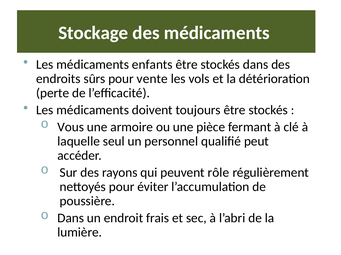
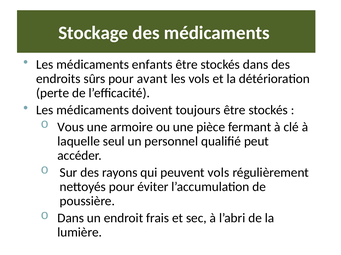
vente: vente -> avant (152, 79)
peuvent rôle: rôle -> vols (218, 173)
